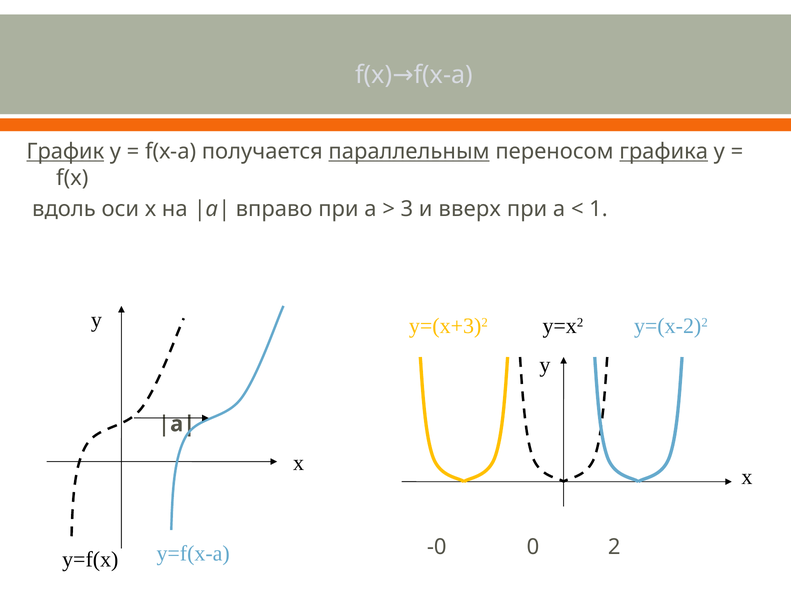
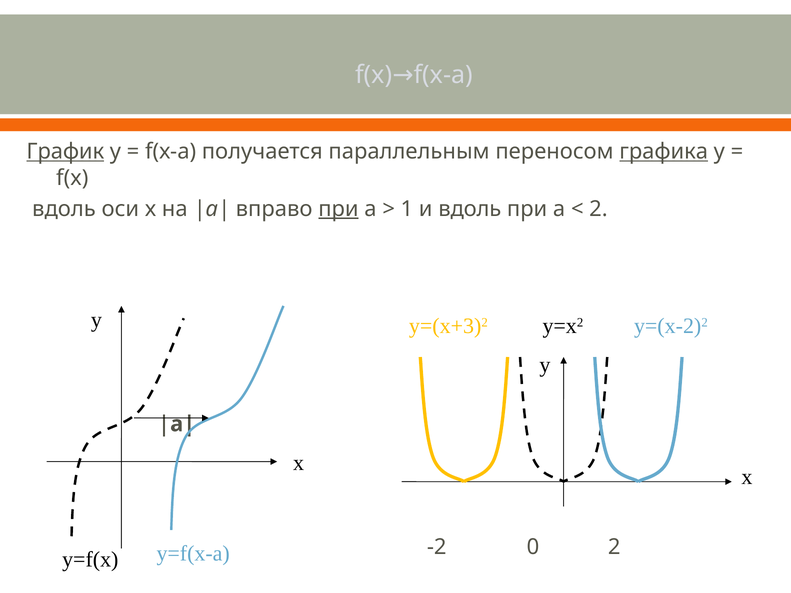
параллельным underline: present -> none (409, 152)
при underline: none -> present (338, 209)
3: 3 -> 1 (407, 209)
и вверх: вверх -> вдоль (470, 209)
1: 1 -> 2 (598, 209)
-0: -0 -> -2 (437, 547)
